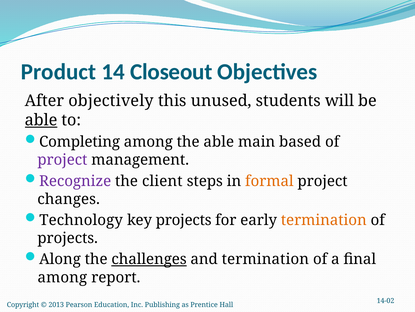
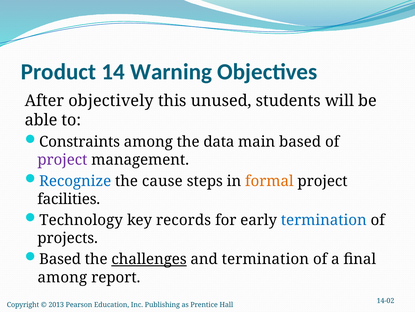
Closeout: Closeout -> Warning (171, 72)
able underline: present -> none (41, 120)
Completing: Completing -> Constraints (80, 142)
the able: able -> data (219, 142)
Recognize colour: purple -> blue (75, 181)
client: client -> cause (162, 181)
changes: changes -> facilities (69, 199)
key projects: projects -> records (184, 220)
termination colour: orange -> blue (324, 220)
Along: Along -> Based (60, 259)
